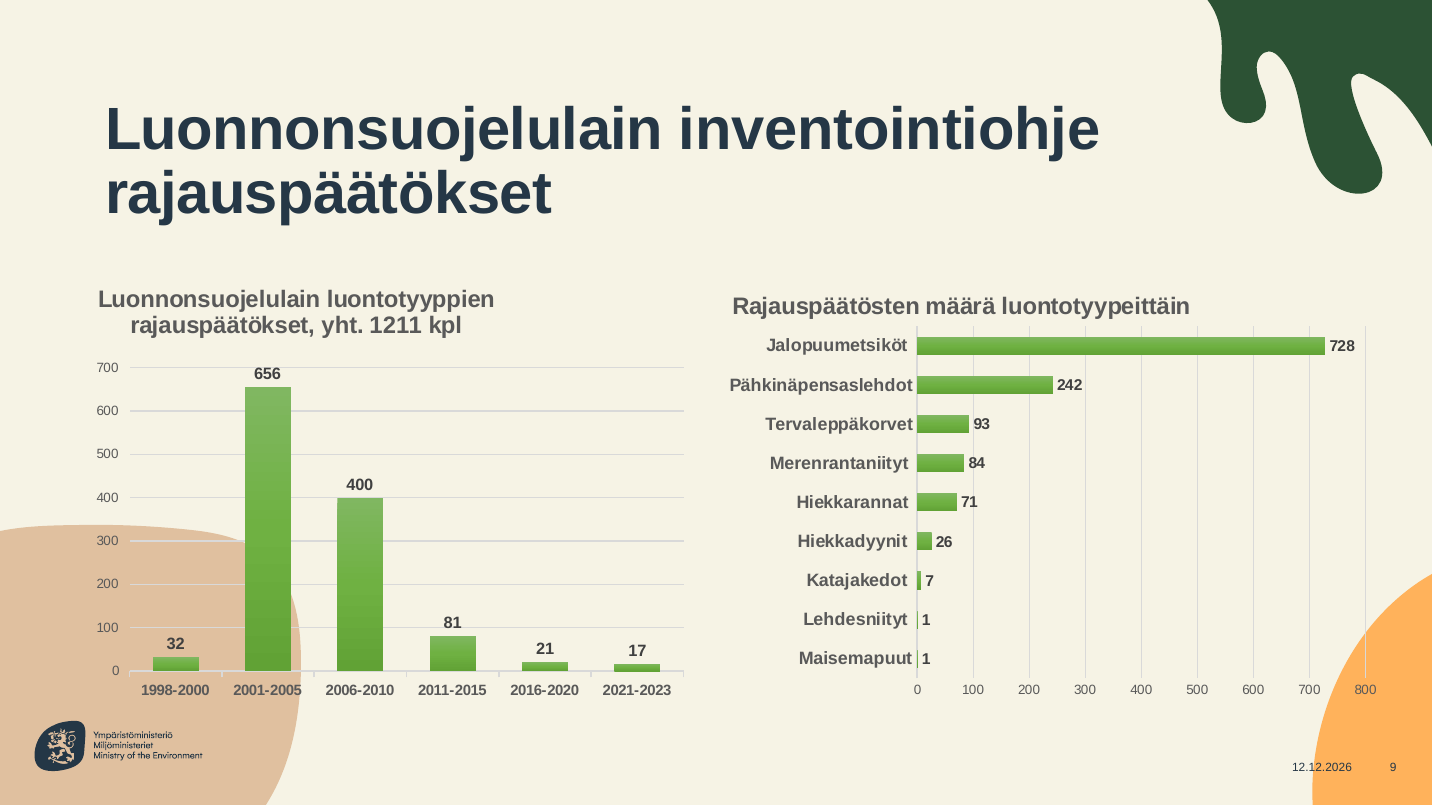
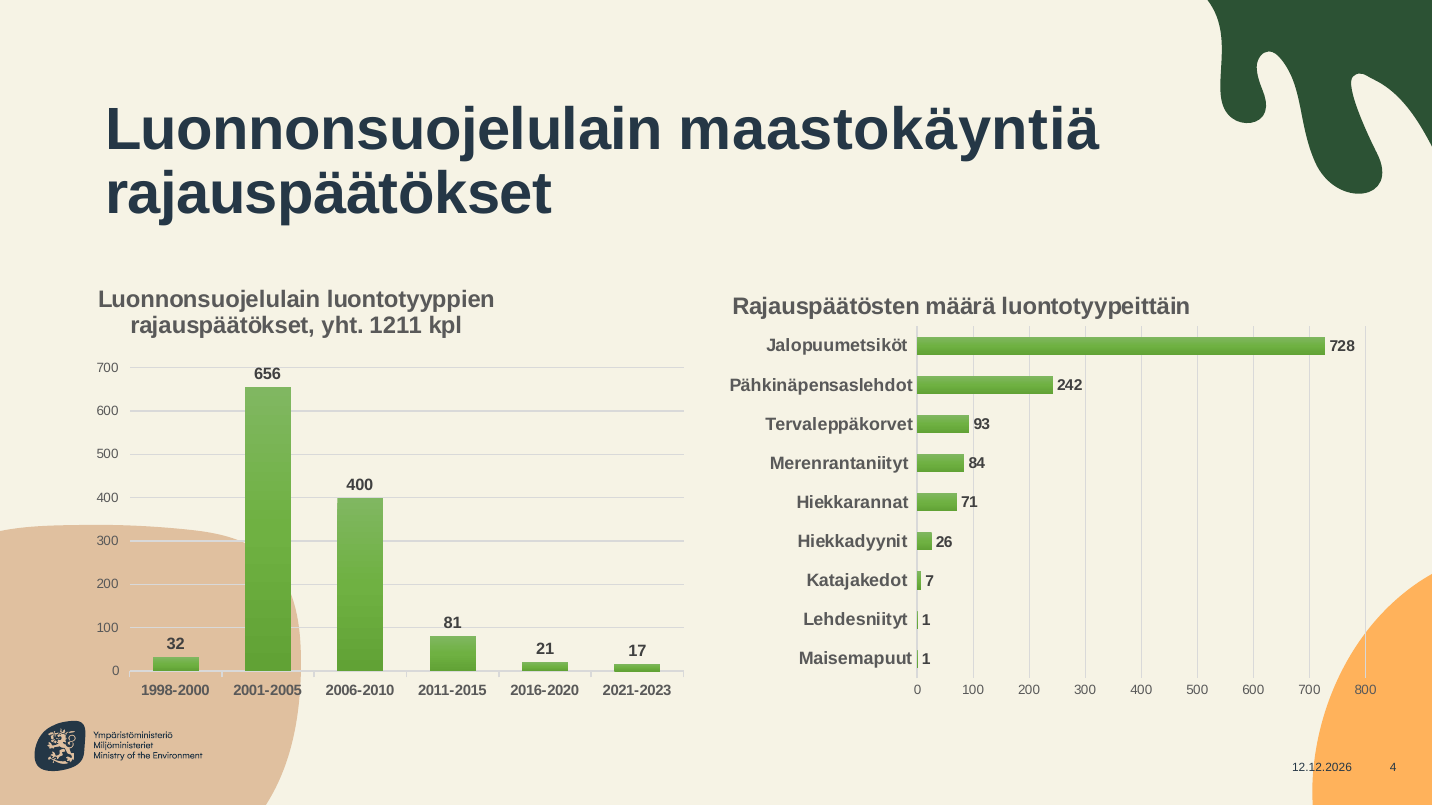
inventointiohje: inventointiohje -> maastokäyntiä (889, 130)
9: 9 -> 4 (1393, 768)
